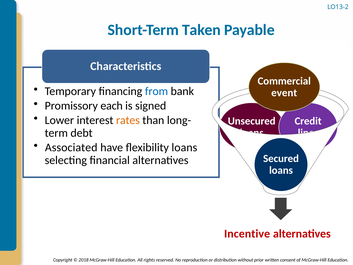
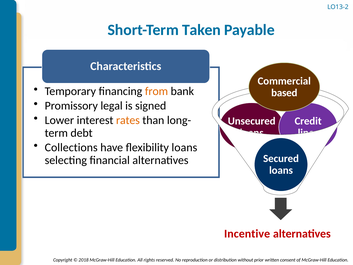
from colour: blue -> orange (156, 91)
event: event -> based (284, 93)
each: each -> legal (112, 106)
Associated: Associated -> Collections (71, 147)
